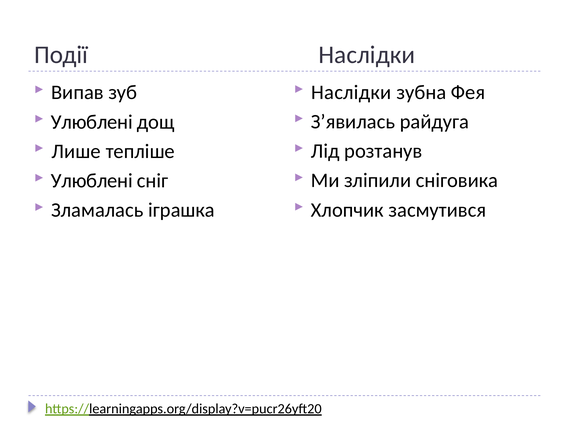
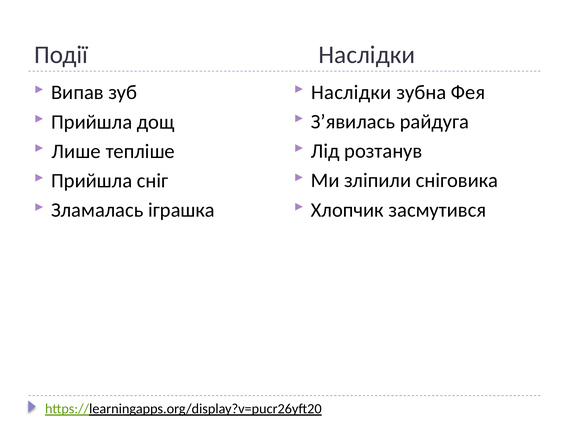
Улюблені: Улюблені -> Прийшла (92, 122)
Улюблені: Улюблені -> Прийшла (92, 181)
